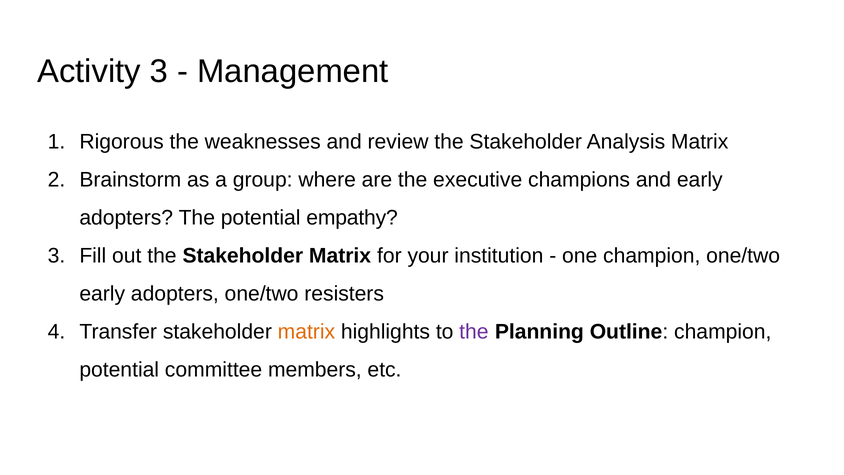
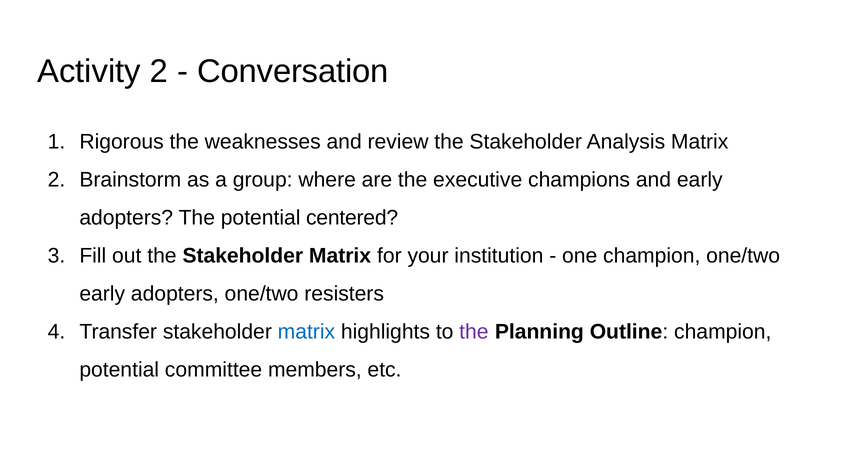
Activity 3: 3 -> 2 (159, 72)
Management: Management -> Conversation (293, 72)
empathy: empathy -> centered (352, 218)
matrix colour: orange -> blue (306, 332)
